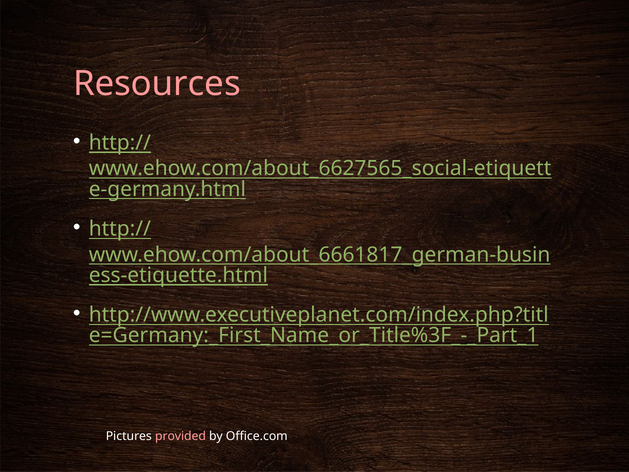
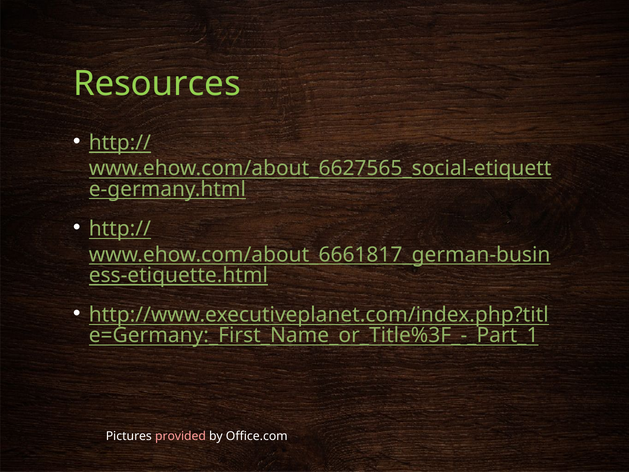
Resources colour: pink -> light green (157, 83)
